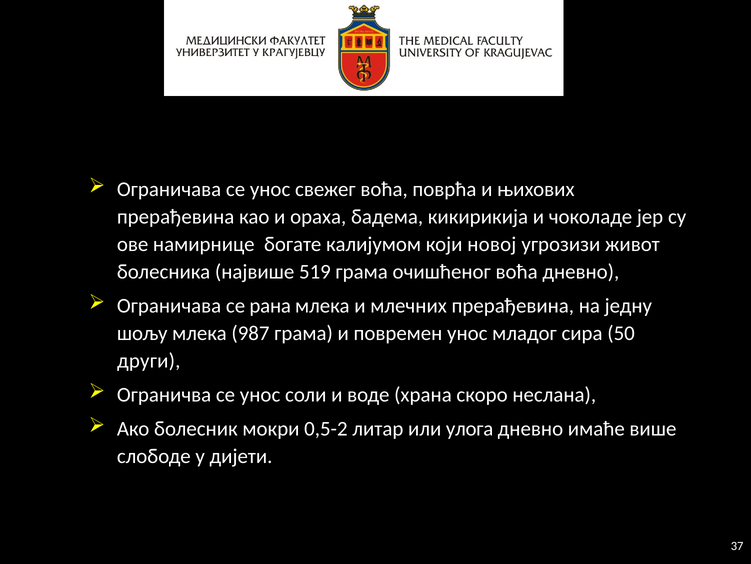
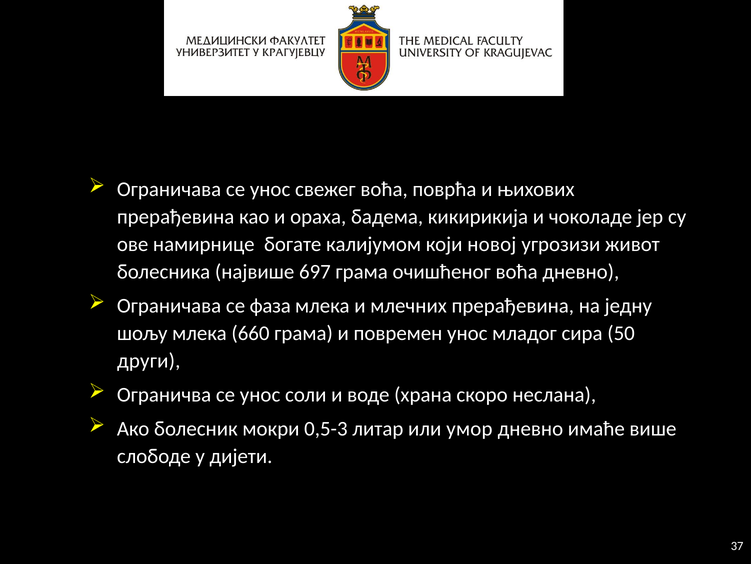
519: 519 -> 697 (315, 272)
рана: рана -> фаза (270, 305)
987: 987 -> 660 (250, 333)
0,5-2: 0,5-2 -> 0,5-3 (326, 428)
улога: улога -> умор (469, 428)
